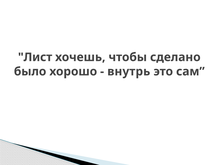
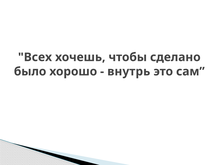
Лист: Лист -> Всех (35, 57)
